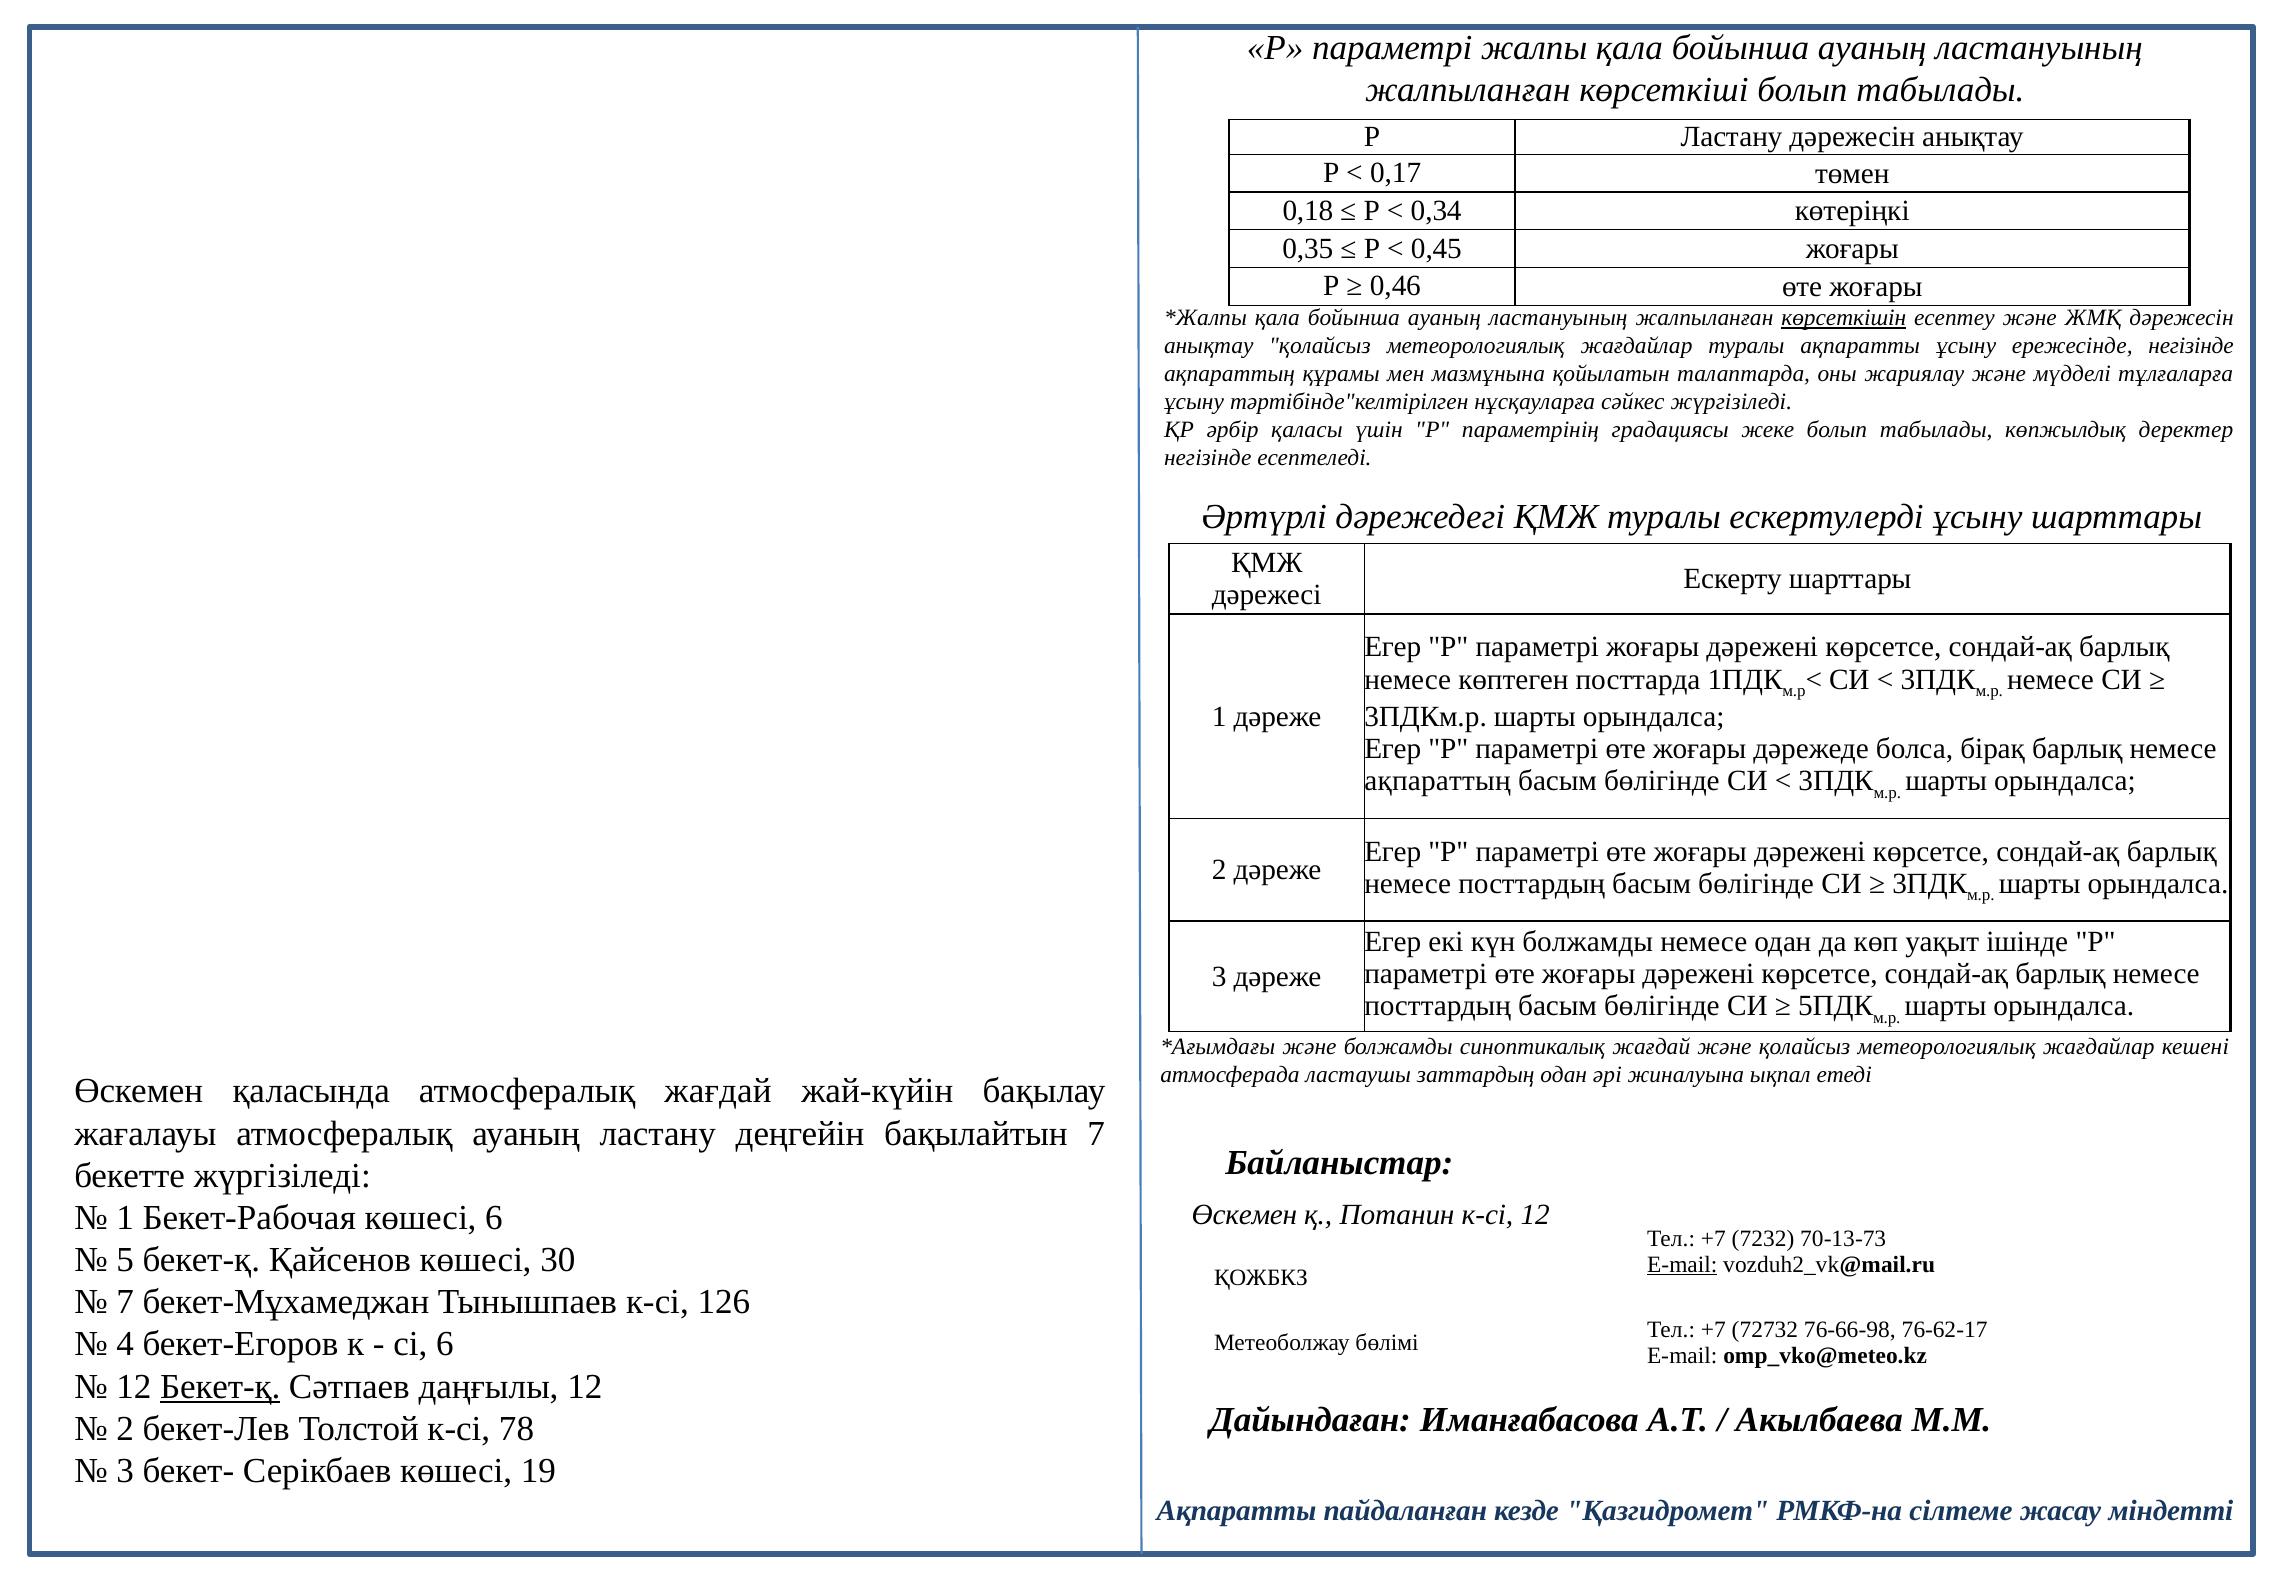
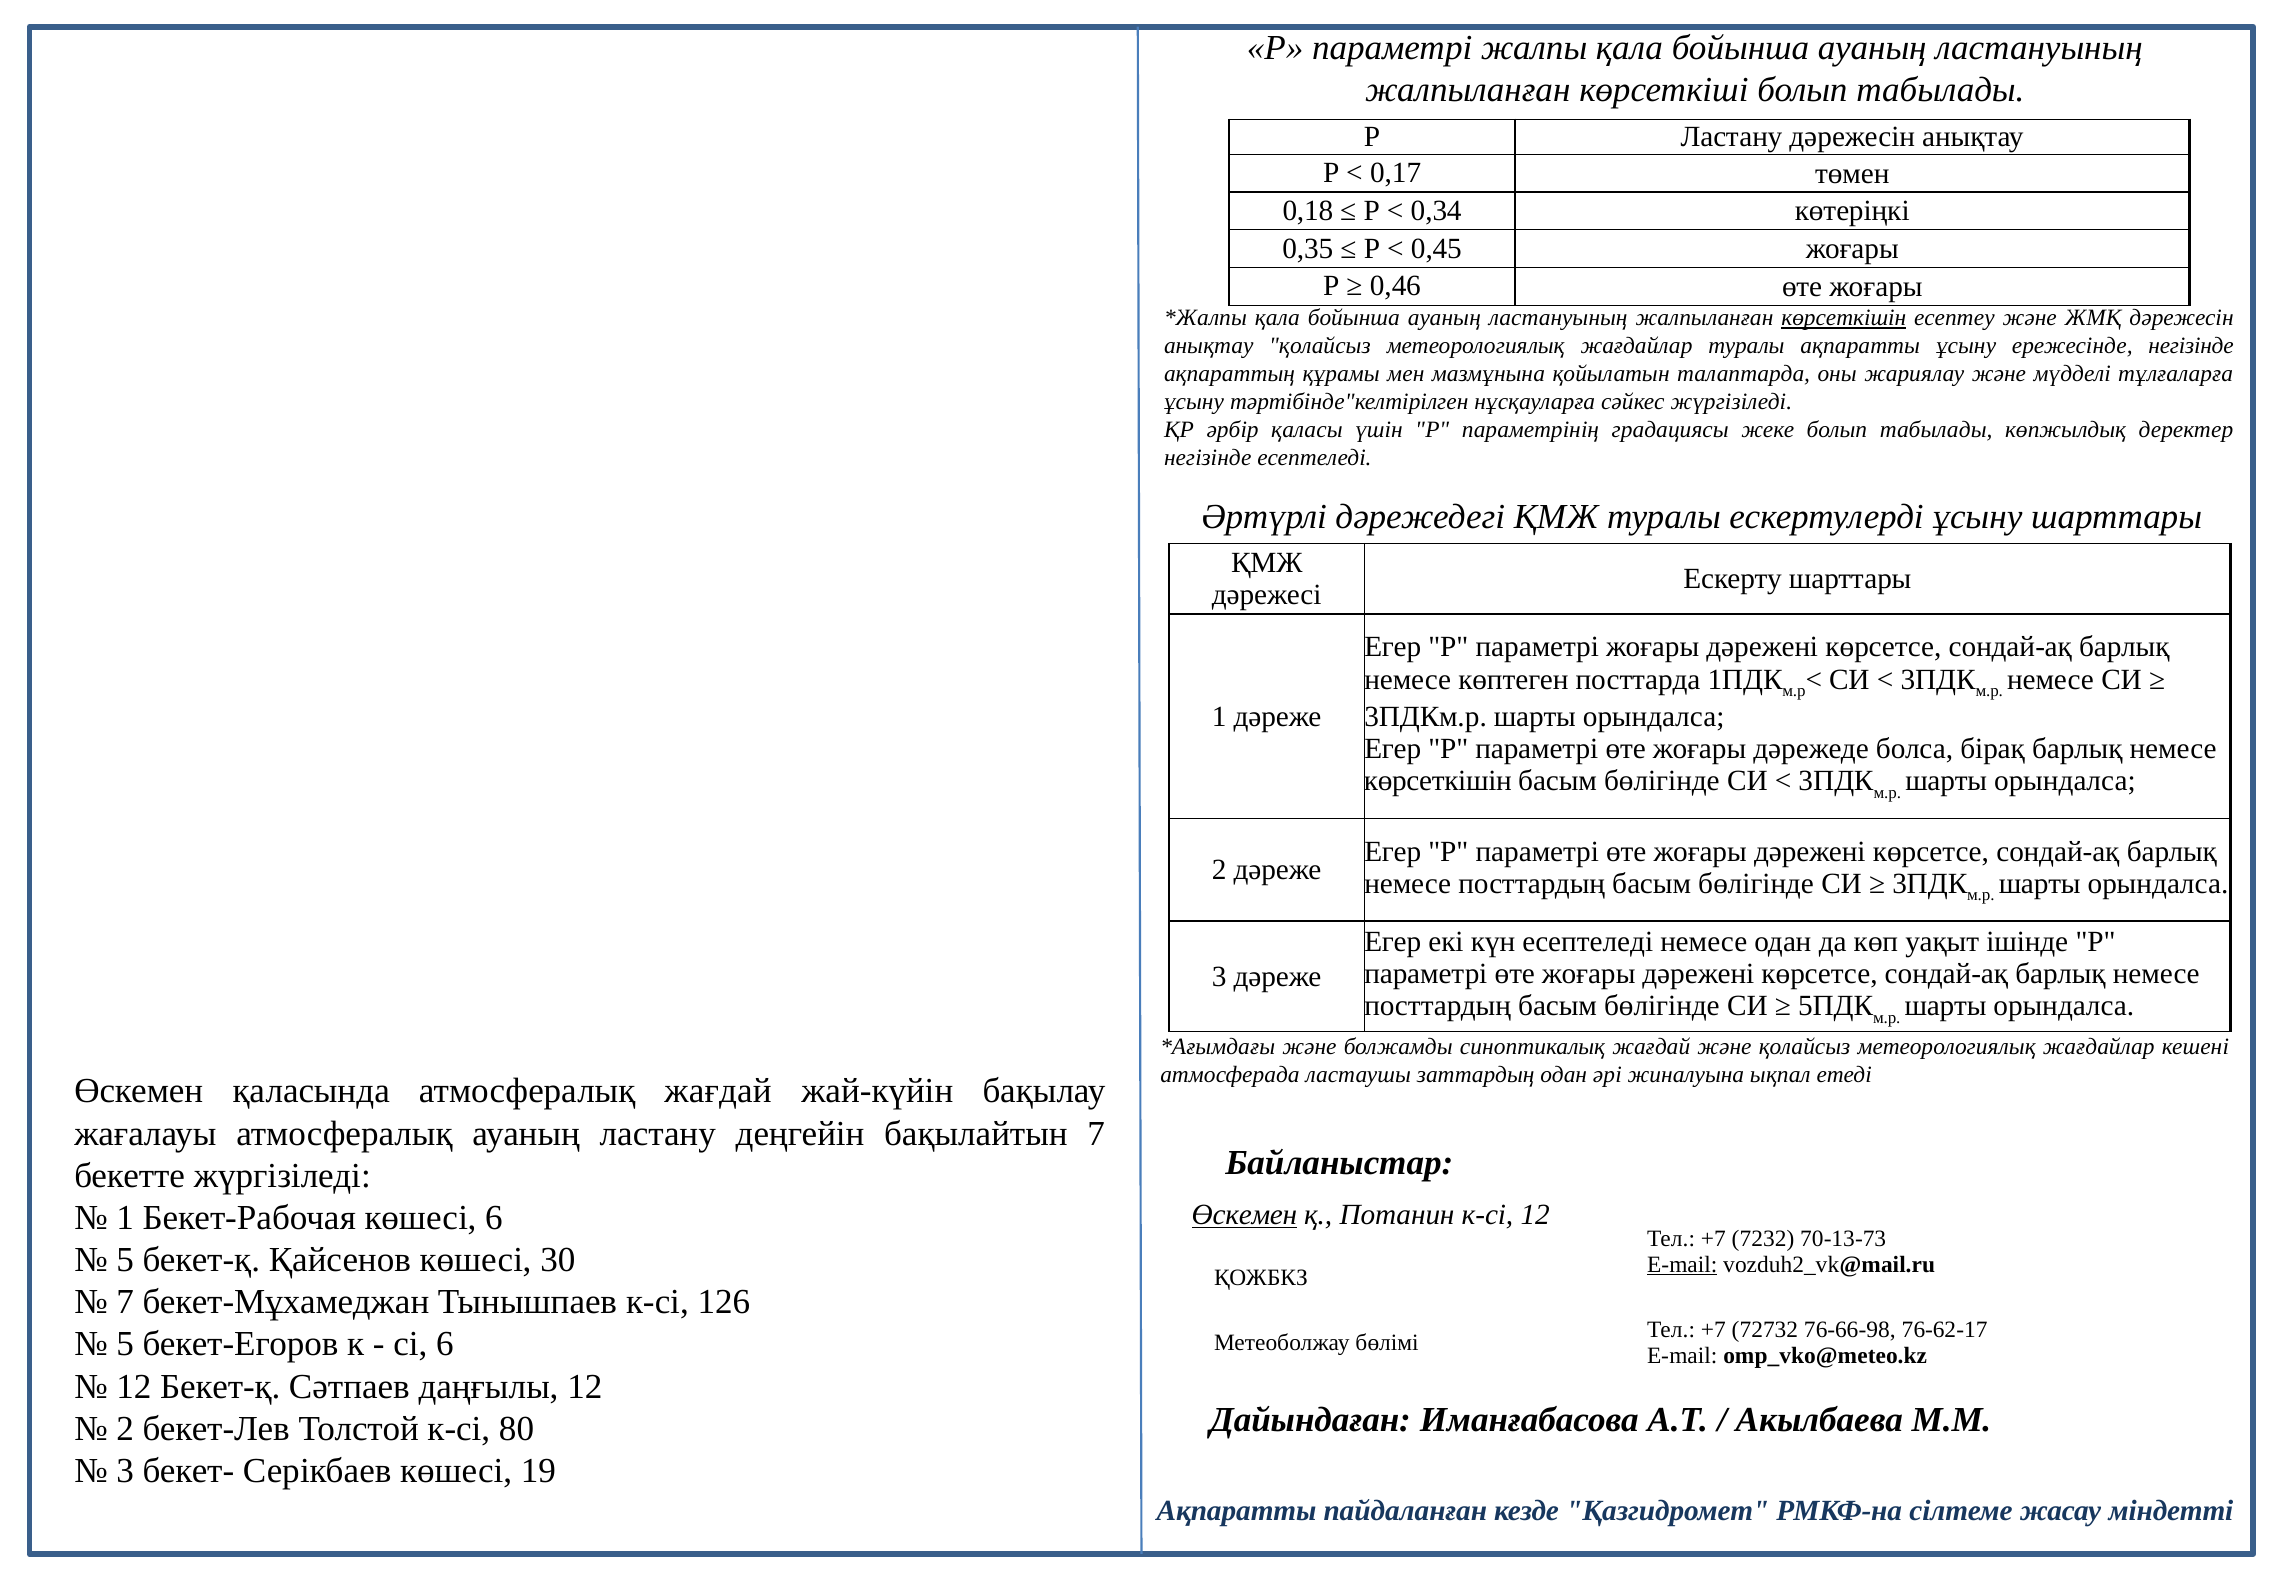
ақпараттың: ақпараттың -> көрсеткішін (1438, 781)
күн болжамды: болжамды -> есептеледі (1588, 941)
Өскемен underline: none -> present (1244, 1215)
4: 4 -> 5 (125, 1344)
Бекет-қ underline: present -> none (220, 1386)
78: 78 -> 80 (517, 1428)
